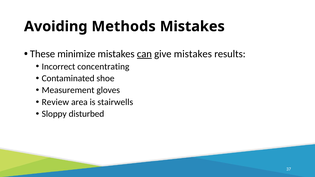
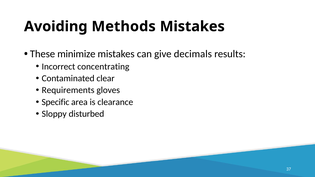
can underline: present -> none (144, 54)
give mistakes: mistakes -> decimals (193, 54)
shoe: shoe -> clear (106, 78)
Measurement: Measurement -> Requirements (68, 90)
Review: Review -> Specific (55, 102)
stairwells: stairwells -> clearance (115, 102)
